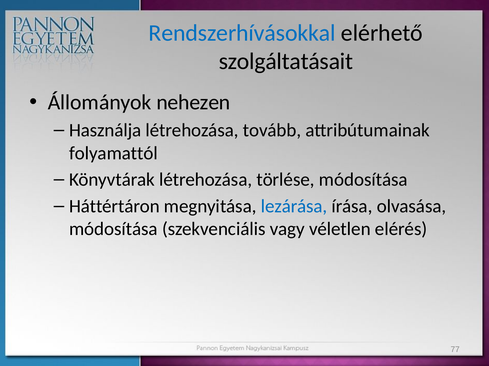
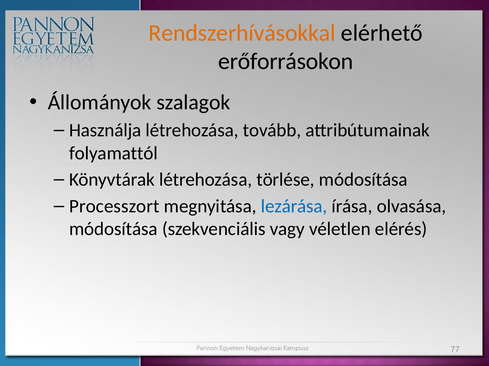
Rendszerhívásokkal colour: blue -> orange (242, 33)
szolgáltatásait: szolgáltatásait -> erőforrásokon (286, 62)
nehezen: nehezen -> szalagok (193, 103)
Háttértáron: Háttértáron -> Processzort (114, 207)
